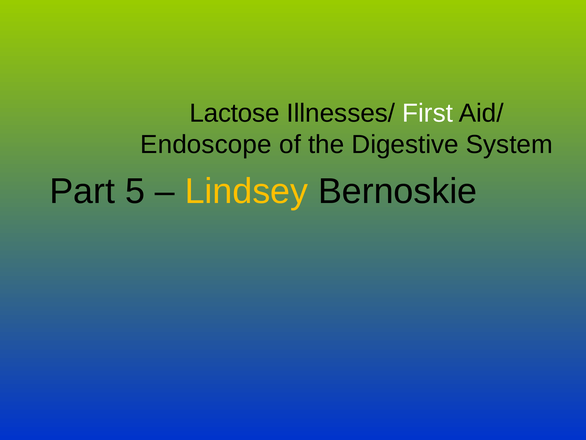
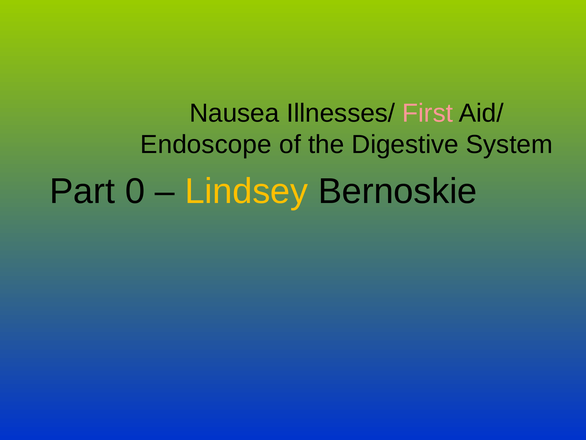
Lactose: Lactose -> Nausea (234, 113)
First colour: white -> pink (428, 113)
5: 5 -> 0 (135, 191)
